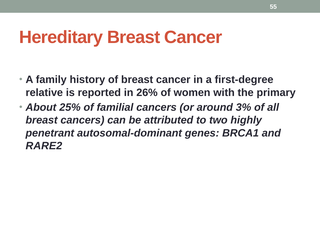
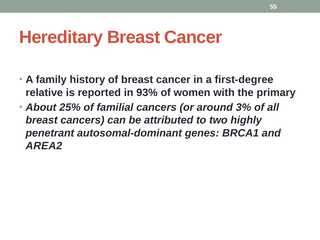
26%: 26% -> 93% (147, 92)
RARE2: RARE2 -> AREA2 (44, 146)
